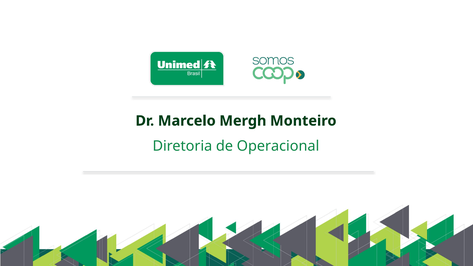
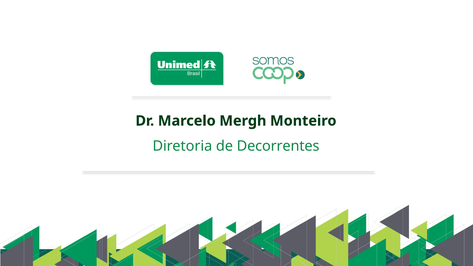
Operacional: Operacional -> Decorrentes (278, 146)
